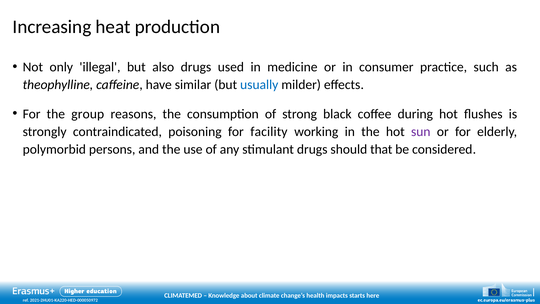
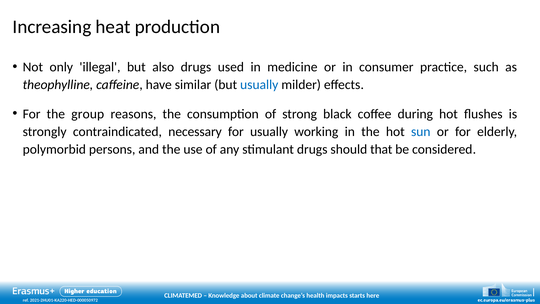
poisoning: poisoning -> necessary (195, 132)
for facility: facility -> usually (269, 132)
sun colour: purple -> blue (421, 132)
